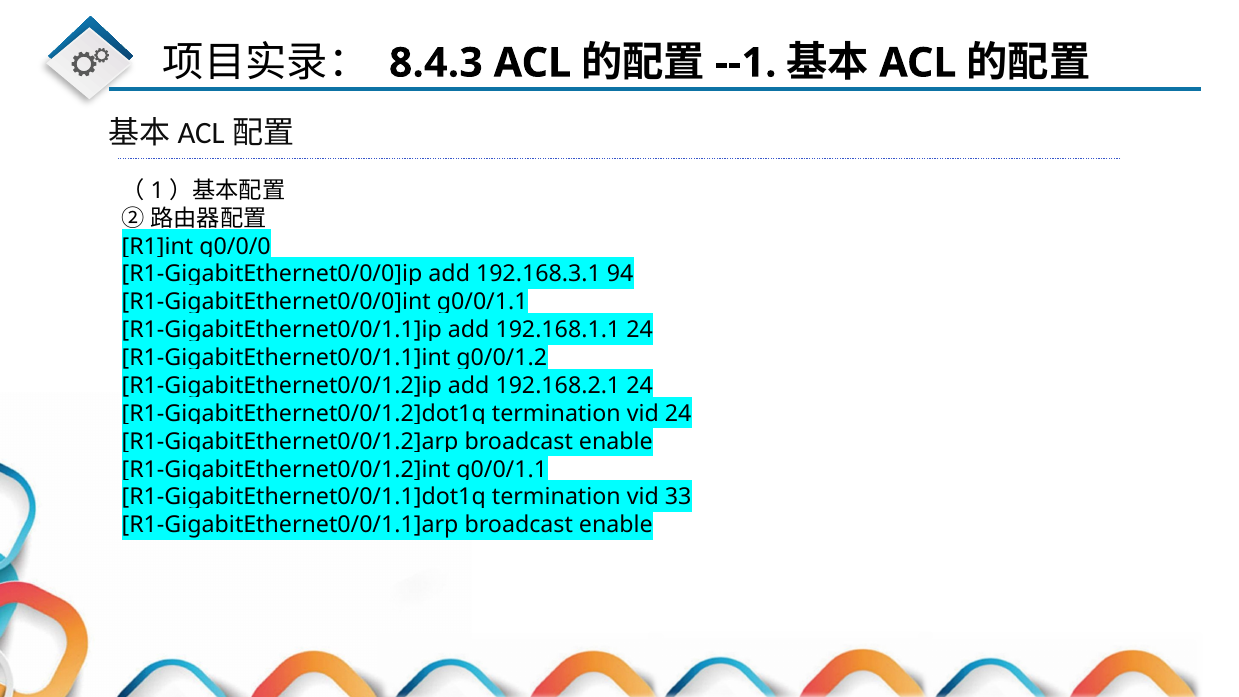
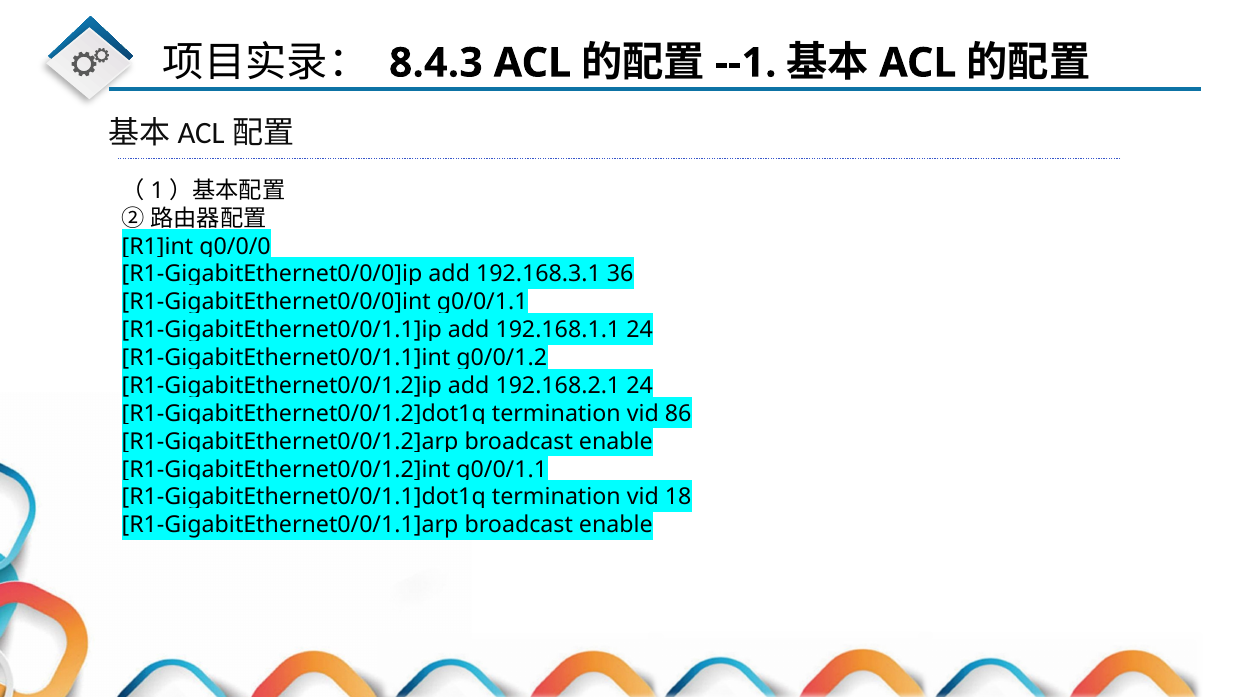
94: 94 -> 36 (620, 274)
24: 24 -> 86 (678, 414)
33: 33 -> 18 (678, 497)
